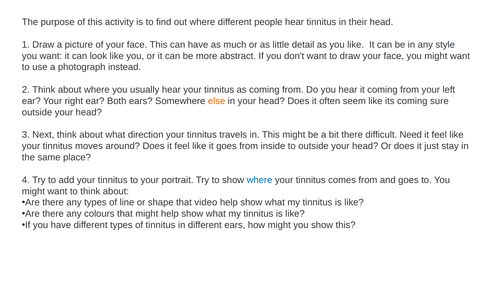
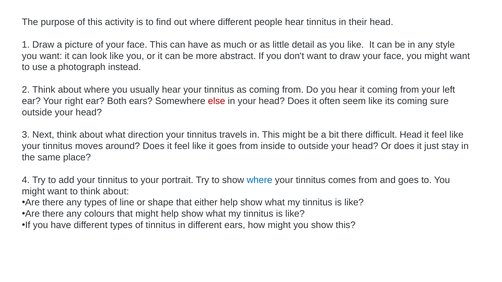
else colour: orange -> red (217, 101)
difficult Need: Need -> Head (411, 135)
video: video -> either (206, 203)
